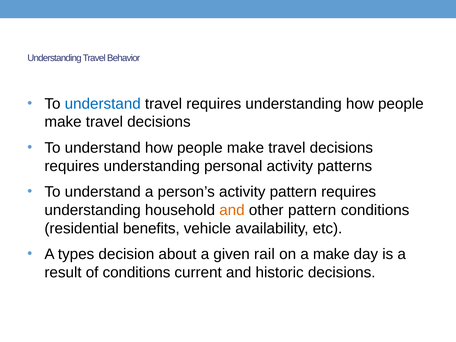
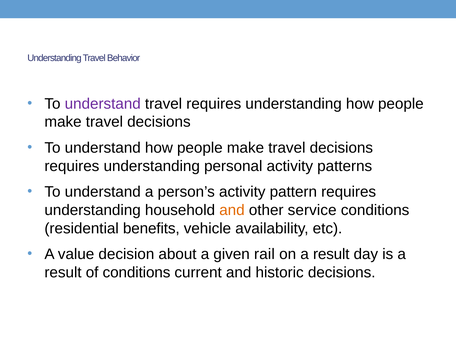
understand colour: blue -> purple (103, 104)
other pattern: pattern -> service (312, 210)
types: types -> value (76, 254)
on a make: make -> result (331, 254)
